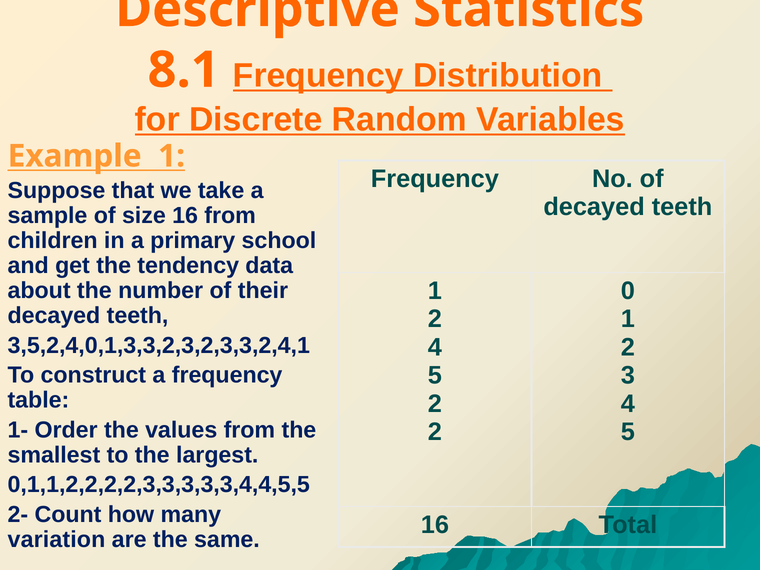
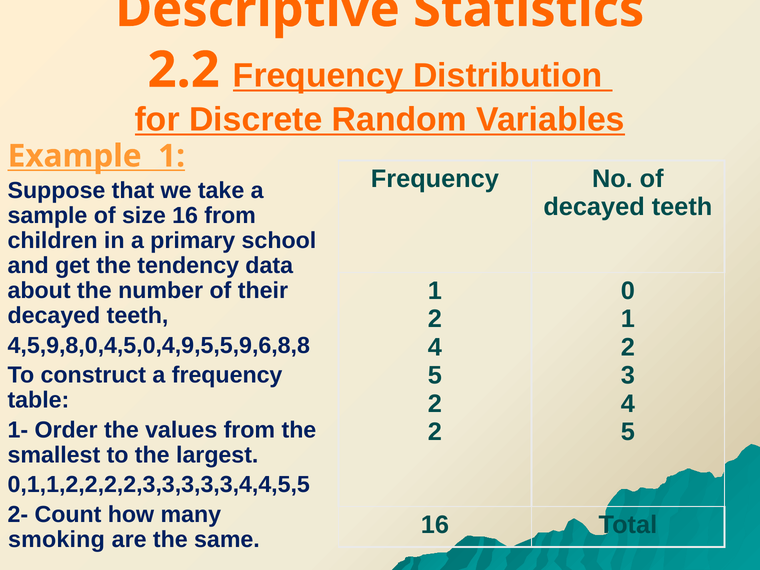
8.1: 8.1 -> 2.2 (184, 70)
3,5,2,4,0,1,3,3,2,3,2,3,3,2,4,1: 3,5,2,4,0,1,3,3,2,3,2,3,3,2,4,1 -> 4,5,9,8,0,4,5,0,4,9,5,5,9,6,8,8 (159, 345)
variation: variation -> smoking (56, 540)
